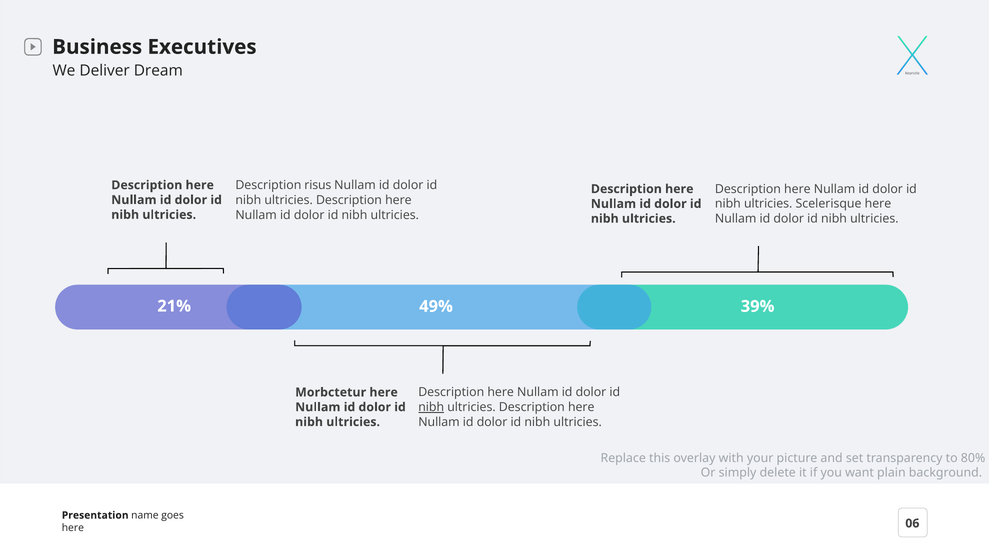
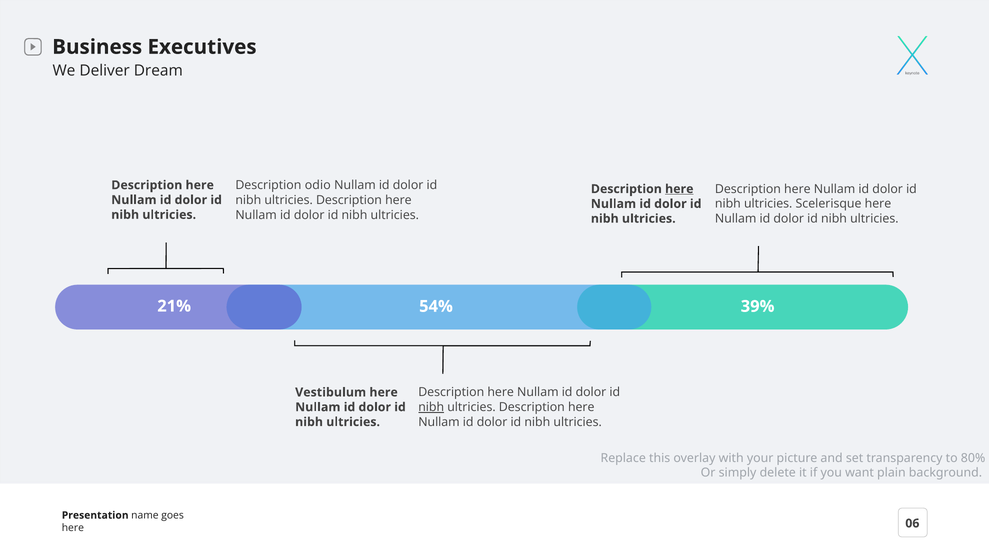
risus: risus -> odio (318, 185)
here underline: none -> present (679, 189)
49%: 49% -> 54% (436, 307)
Morbctetur: Morbctetur -> Vestibulum (331, 393)
